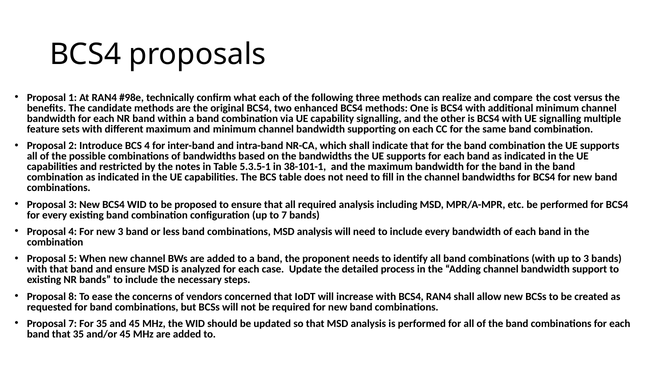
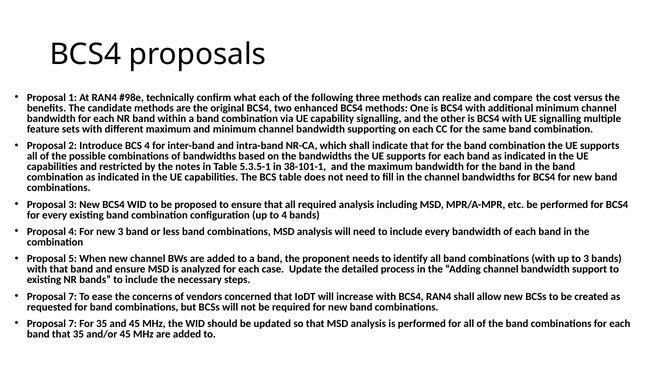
to 7: 7 -> 4 (284, 215)
8: 8 -> 7 (73, 296)
